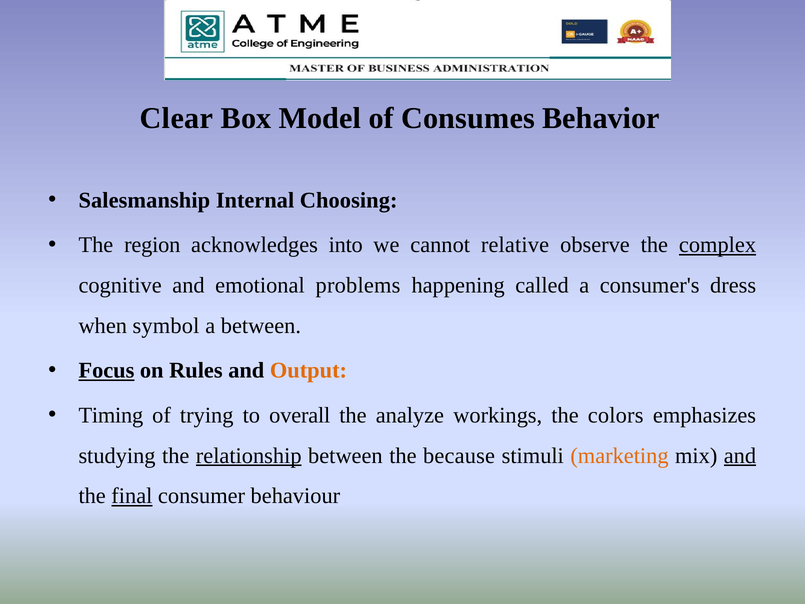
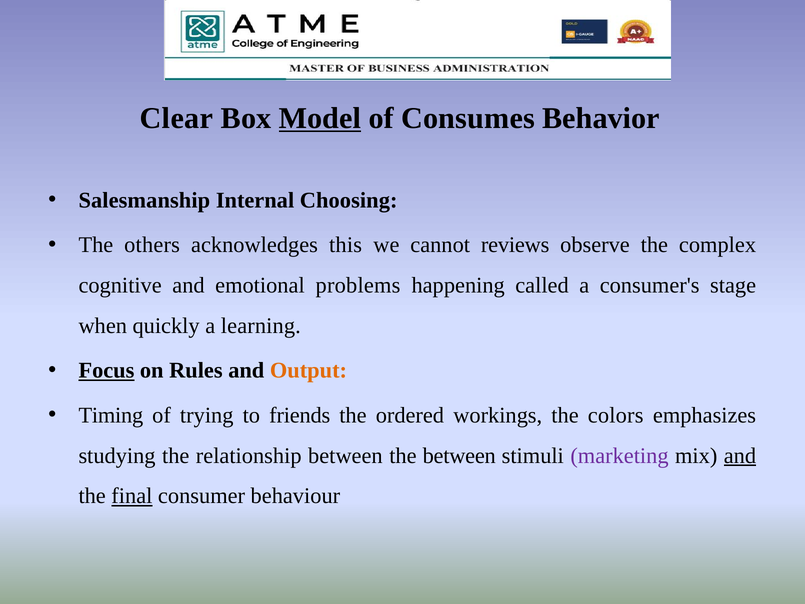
Model underline: none -> present (320, 118)
region: region -> others (152, 245)
into: into -> this (346, 245)
relative: relative -> reviews (515, 245)
complex underline: present -> none (718, 245)
dress: dress -> stage (733, 285)
symbol: symbol -> quickly (166, 326)
a between: between -> learning (261, 326)
overall: overall -> friends (300, 415)
analyze: analyze -> ordered (410, 415)
relationship underline: present -> none (249, 455)
the because: because -> between (459, 455)
marketing colour: orange -> purple (619, 455)
